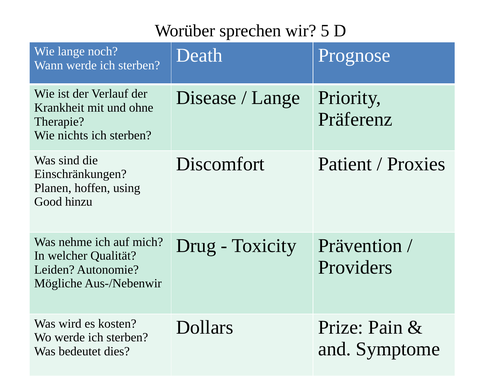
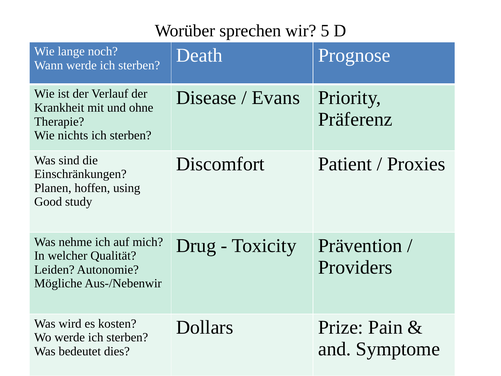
Lange: Lange -> Evans (276, 98)
hinzu: hinzu -> study (79, 202)
